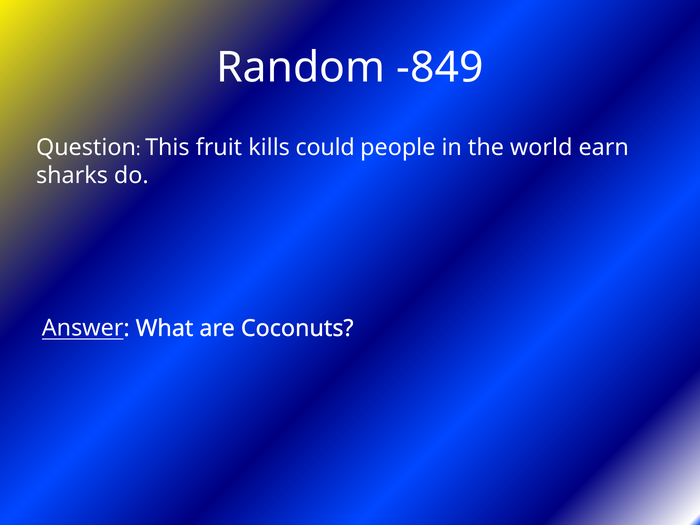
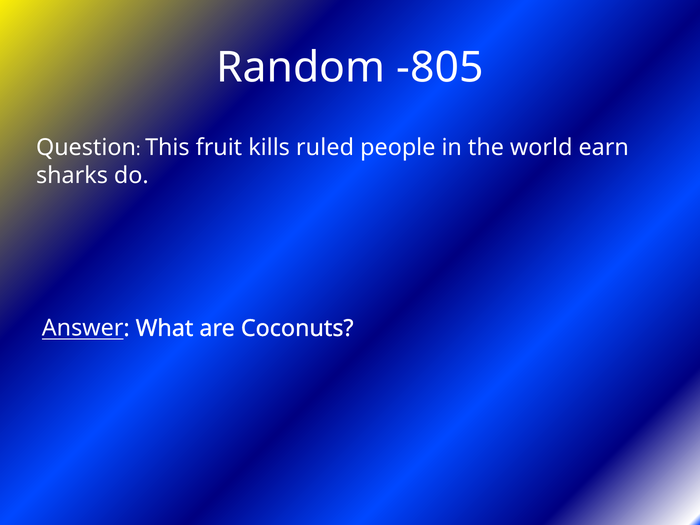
-849: -849 -> -805 (440, 68)
could: could -> ruled (325, 147)
